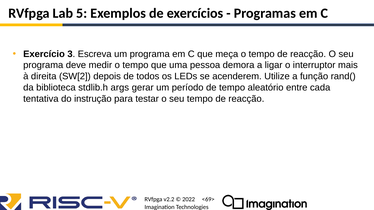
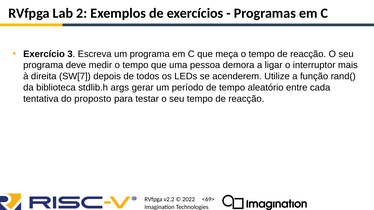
5: 5 -> 2 (82, 13)
SW[2: SW[2 -> SW[7 (75, 77)
instrução: instrução -> proposto (93, 99)
